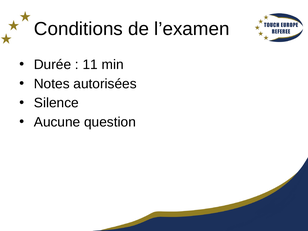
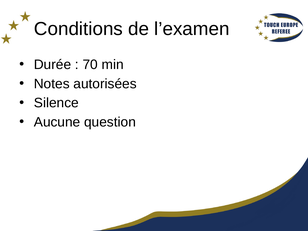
11: 11 -> 70 (90, 65)
